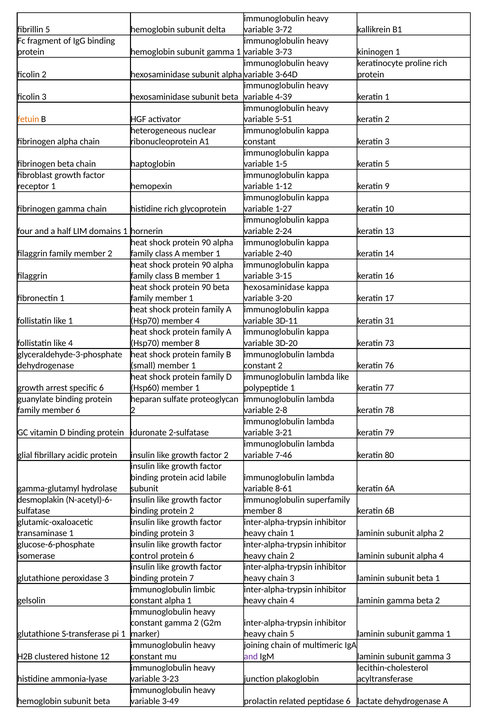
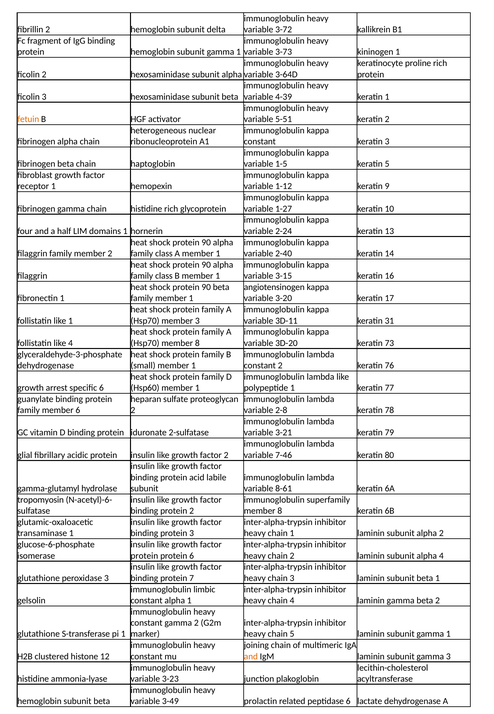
fibrillin 5: 5 -> 2 (48, 30)
hexosaminidase: hexosaminidase -> angiotensinogen (274, 287)
member 4: 4 -> 3 (197, 320)
desmoplakin: desmoplakin -> tropomyosin (41, 499)
control: control -> protein (144, 555)
and colour: purple -> orange (251, 656)
